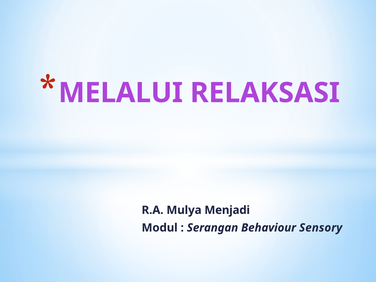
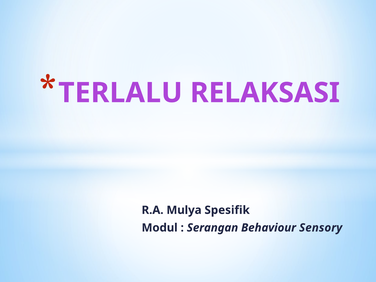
MELALUI: MELALUI -> TERLALU (120, 93)
Menjadi: Menjadi -> Spesifik (227, 210)
